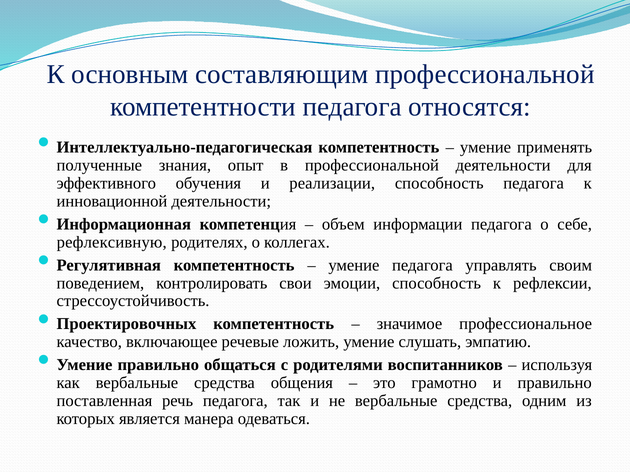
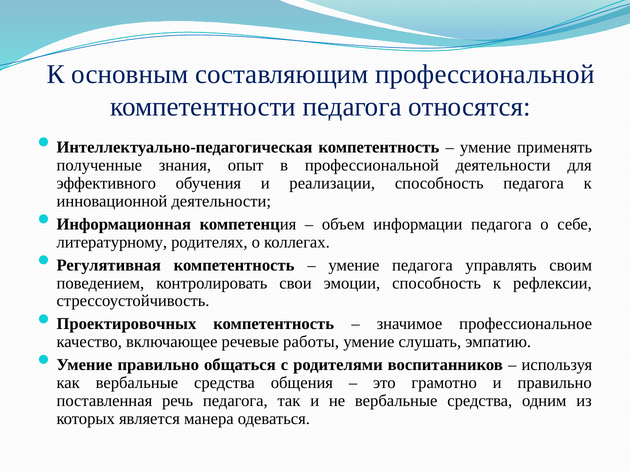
рефлексивную: рефлексивную -> литературному (112, 242)
ложить: ложить -> работы (311, 342)
